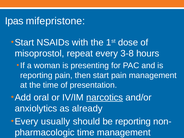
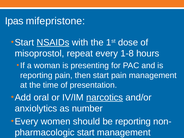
NSAIDs underline: none -> present (53, 42)
3-8: 3-8 -> 1-8 (127, 53)
already: already -> number (87, 109)
usually: usually -> women (56, 121)
time: time -> start (86, 132)
